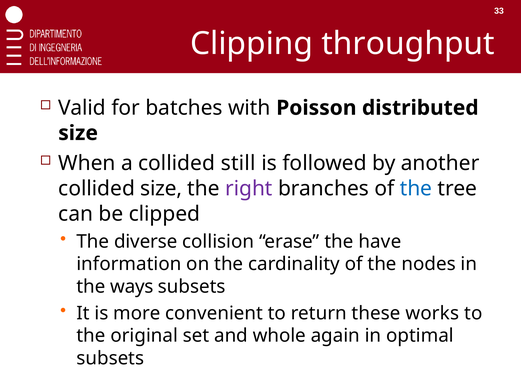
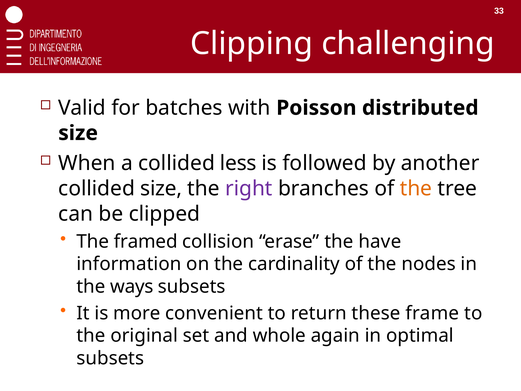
throughput: throughput -> challenging (408, 43)
still: still -> less (238, 163)
the colour: blue -> orange (416, 188)
diverse: diverse -> framed (146, 241)
works: works -> frame (432, 313)
